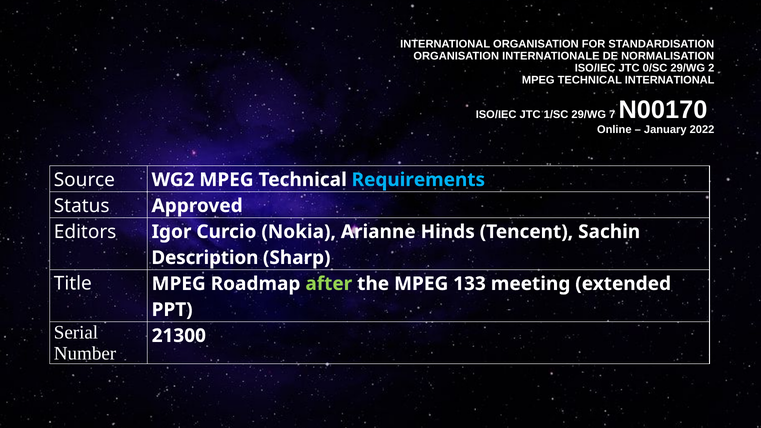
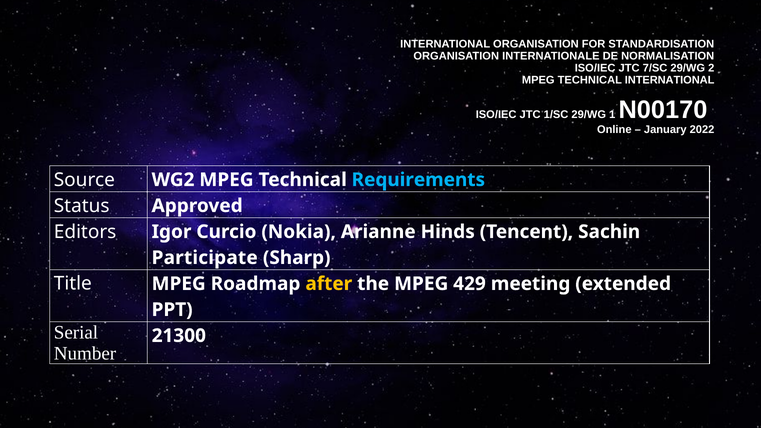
0/SC: 0/SC -> 7/SC (655, 68)
7: 7 -> 1 (612, 115)
Description: Description -> Participate (205, 258)
after colour: light green -> yellow (329, 284)
133: 133 -> 429 (469, 284)
